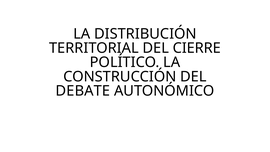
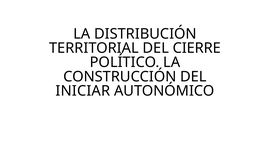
DEBATE: DEBATE -> INICIAR (83, 91)
